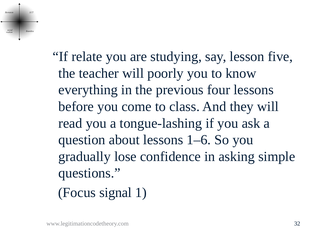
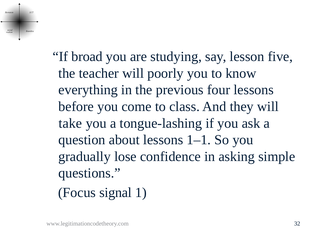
relate: relate -> broad (87, 57)
read: read -> take (70, 123)
1–6: 1–6 -> 1–1 (199, 140)
